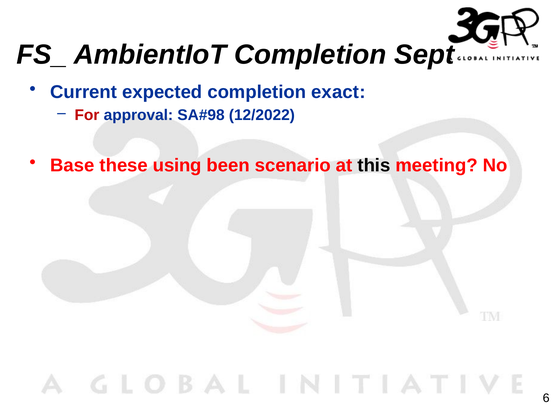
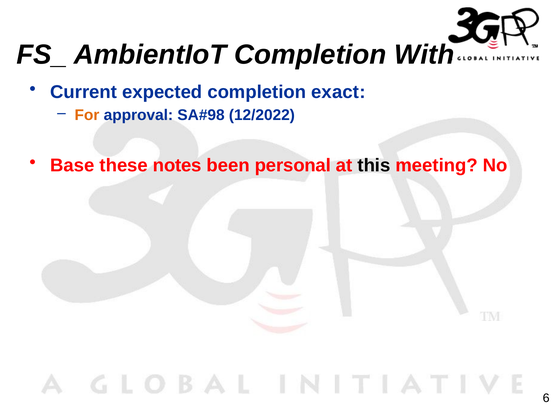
Sept: Sept -> With (424, 55)
For colour: red -> orange (87, 115)
using: using -> notes (177, 165)
scenario: scenario -> personal (293, 165)
